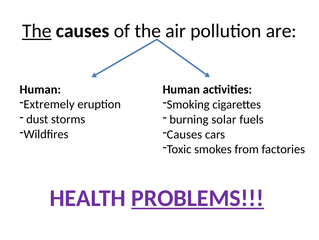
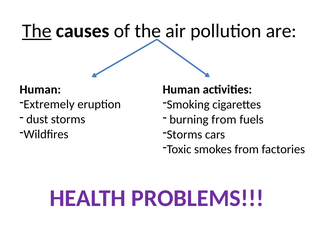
burning solar: solar -> from (224, 119)
Causes: Causes -> Storms (184, 134)
PROBLEMS underline: present -> none (198, 198)
